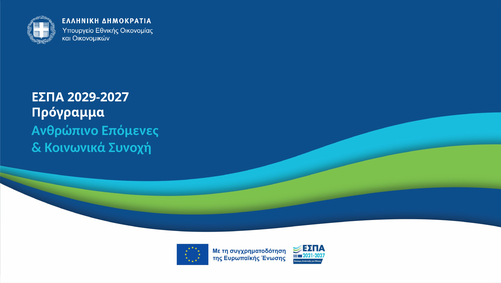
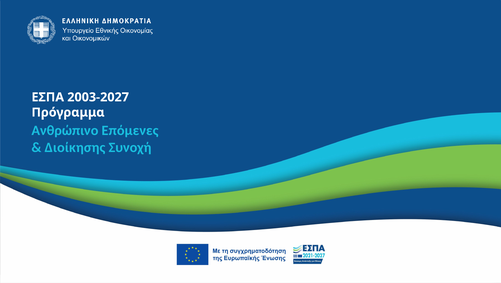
2029-2027: 2029-2027 -> 2003-2027 (98, 97)
Κοινωνικά: Κοινωνικά -> Διοίκησης (75, 148)
